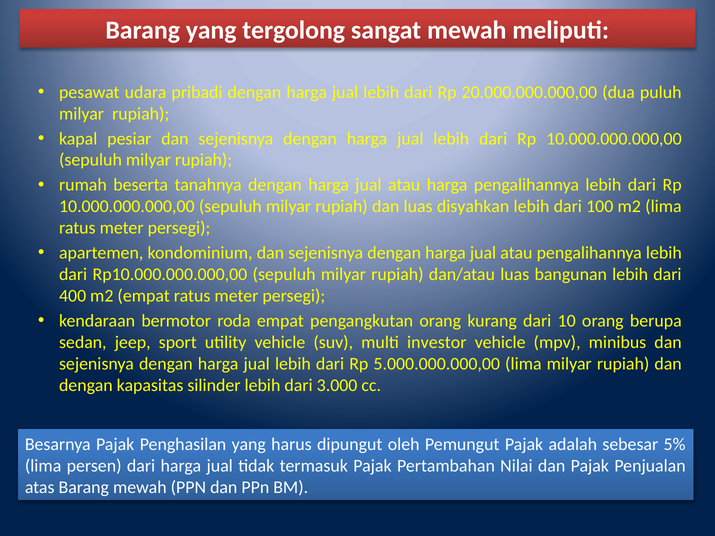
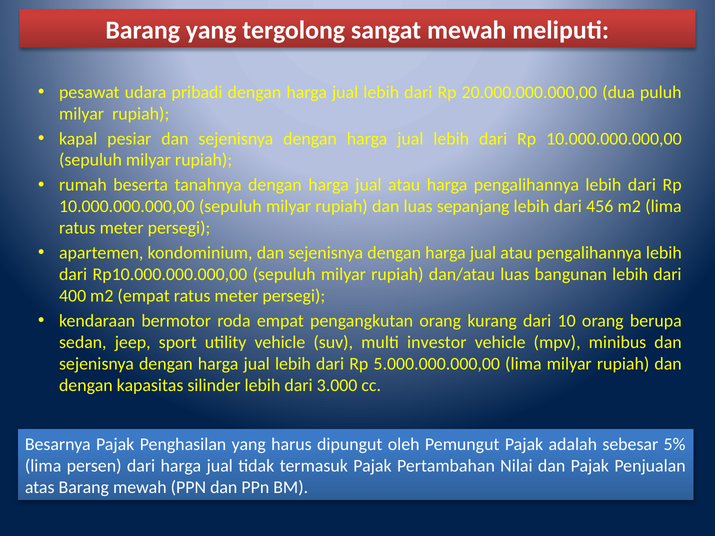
disyahkan: disyahkan -> sepanjang (473, 207)
100: 100 -> 456 (600, 207)
